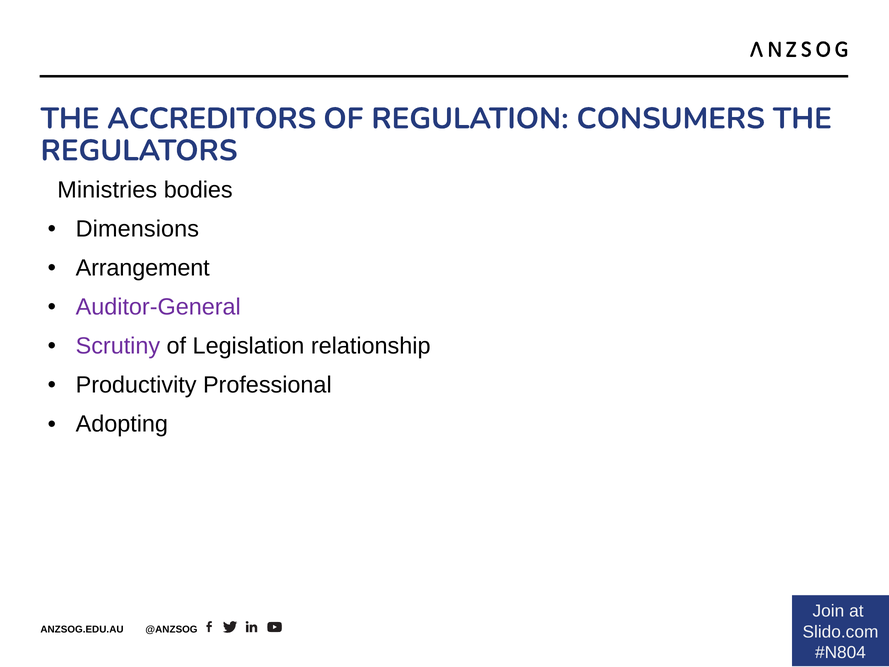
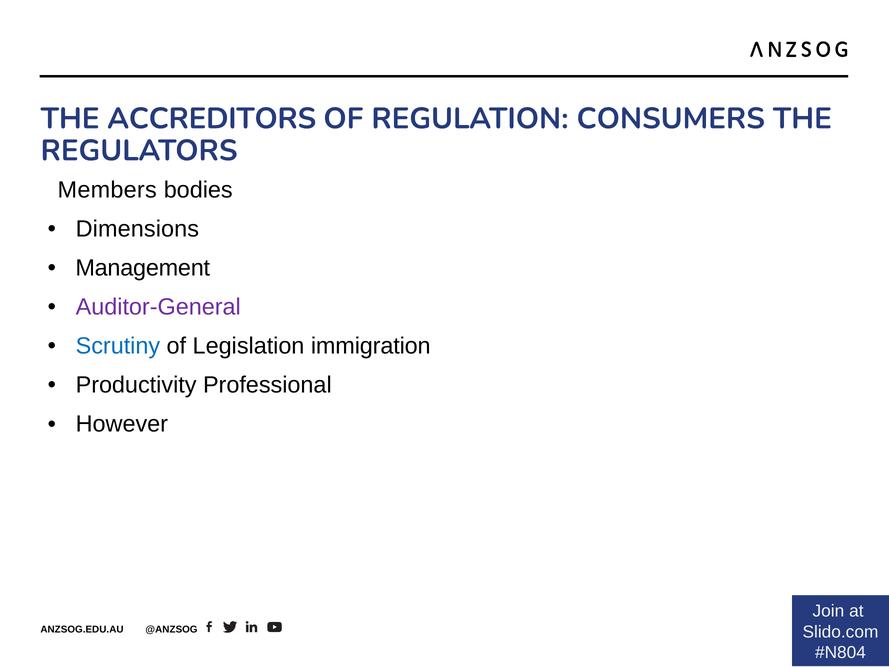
Ministries: Ministries -> Members (107, 190)
Arrangement: Arrangement -> Management (143, 268)
Scrutiny colour: purple -> blue (118, 346)
relationship: relationship -> immigration (371, 346)
Adopting: Adopting -> However (122, 424)
